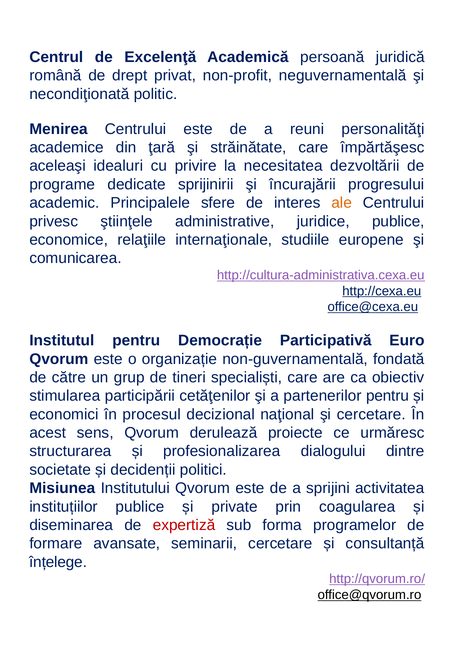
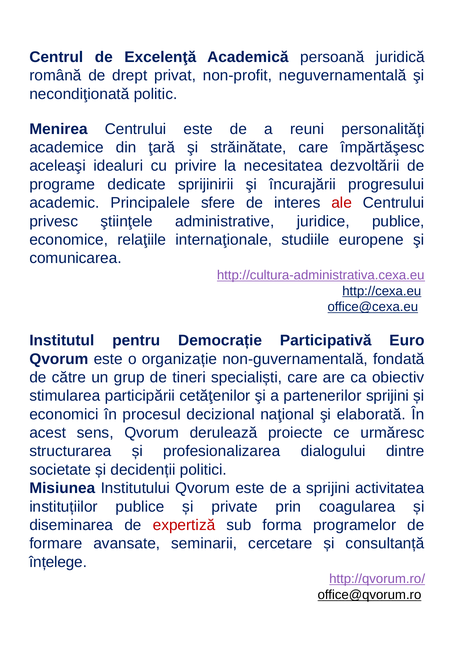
ale colour: orange -> red (342, 203)
partenerilor pentru: pentru -> sprijini (387, 396)
şi cercetare: cercetare -> elaborată (371, 414)
